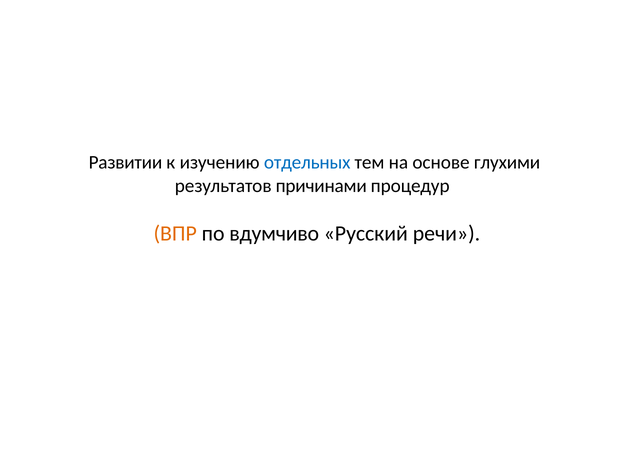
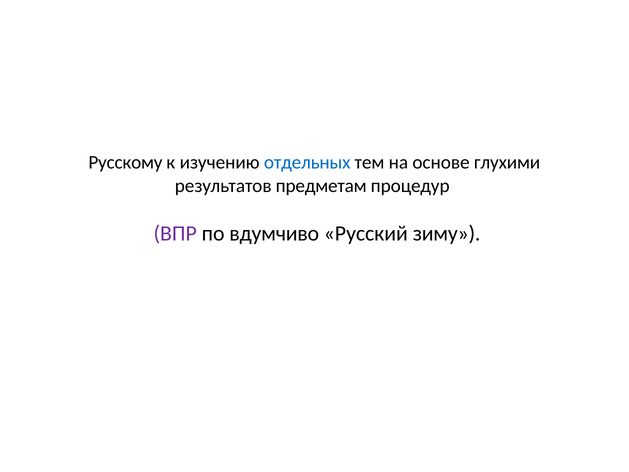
Развитии: Развитии -> Русскому (125, 163)
причинами: причинами -> предметам (321, 186)
ВПР colour: orange -> purple (175, 233)
речи: речи -> зиму (447, 233)
